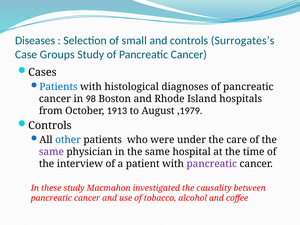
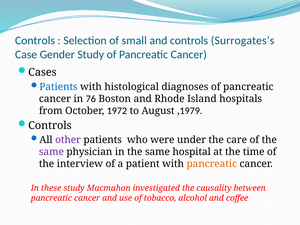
Diseases: Diseases -> Controls (35, 40)
Groups: Groups -> Gender (57, 54)
98: 98 -> 76 (91, 99)
1913: 1913 -> 1972 (117, 111)
other colour: blue -> purple (68, 140)
pancreatic colour: purple -> orange (212, 164)
